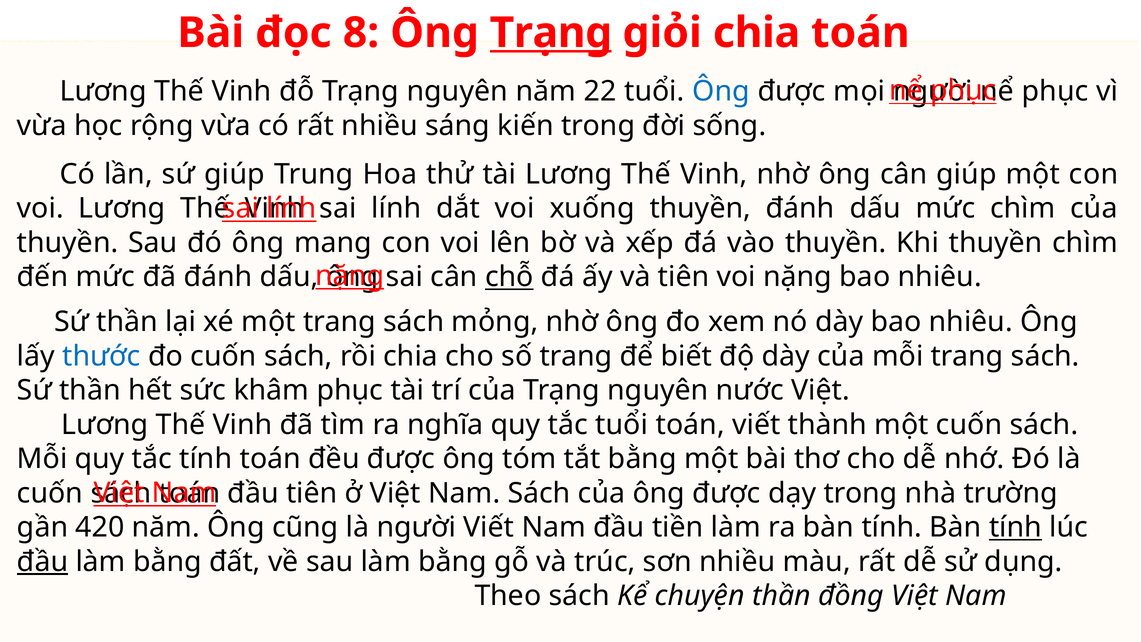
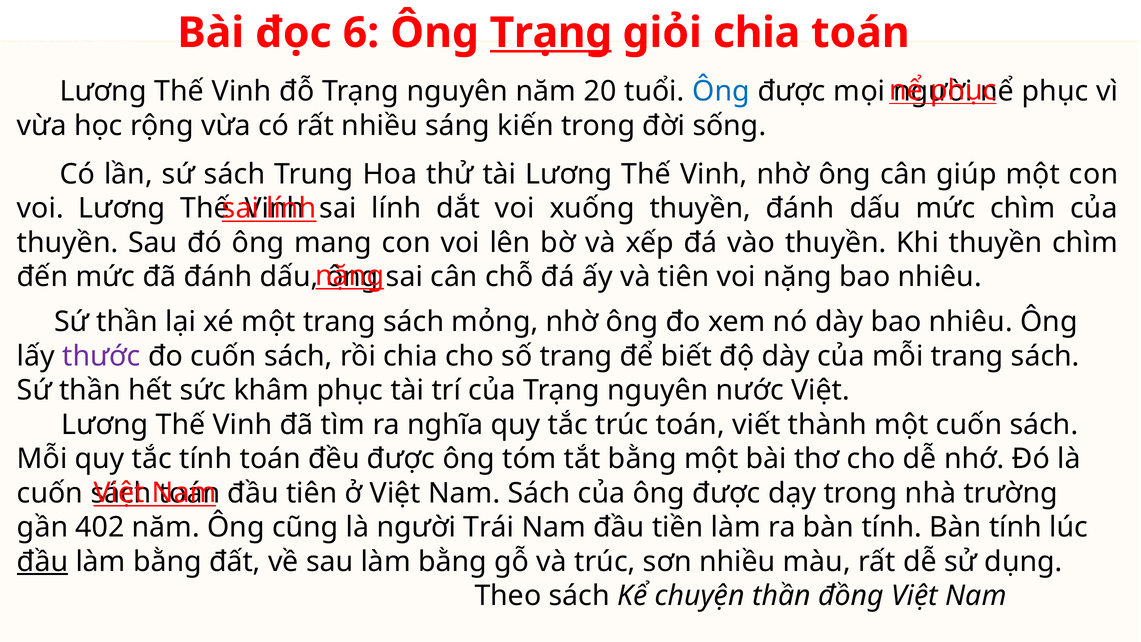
8: 8 -> 6 (361, 33)
22: 22 -> 20 (600, 91)
sứ giúp: giúp -> sách (235, 174)
chỗ underline: present -> none (509, 277)
thước colour: blue -> purple (101, 356)
tắc tuổi: tuổi -> trúc (622, 425)
420: 420 -> 402 (100, 527)
người Viết: Viết -> Trái (489, 527)
tính underline: present -> none (1015, 527)
